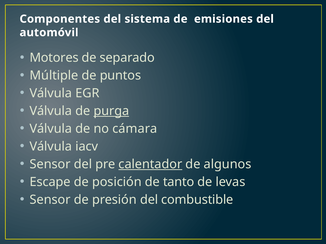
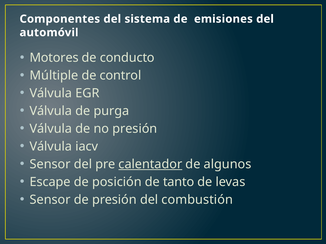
separado: separado -> conducto (127, 58)
puntos: puntos -> control (120, 76)
purga underline: present -> none (111, 111)
no cámara: cámara -> presión (135, 129)
combustible: combustible -> combustión (197, 200)
